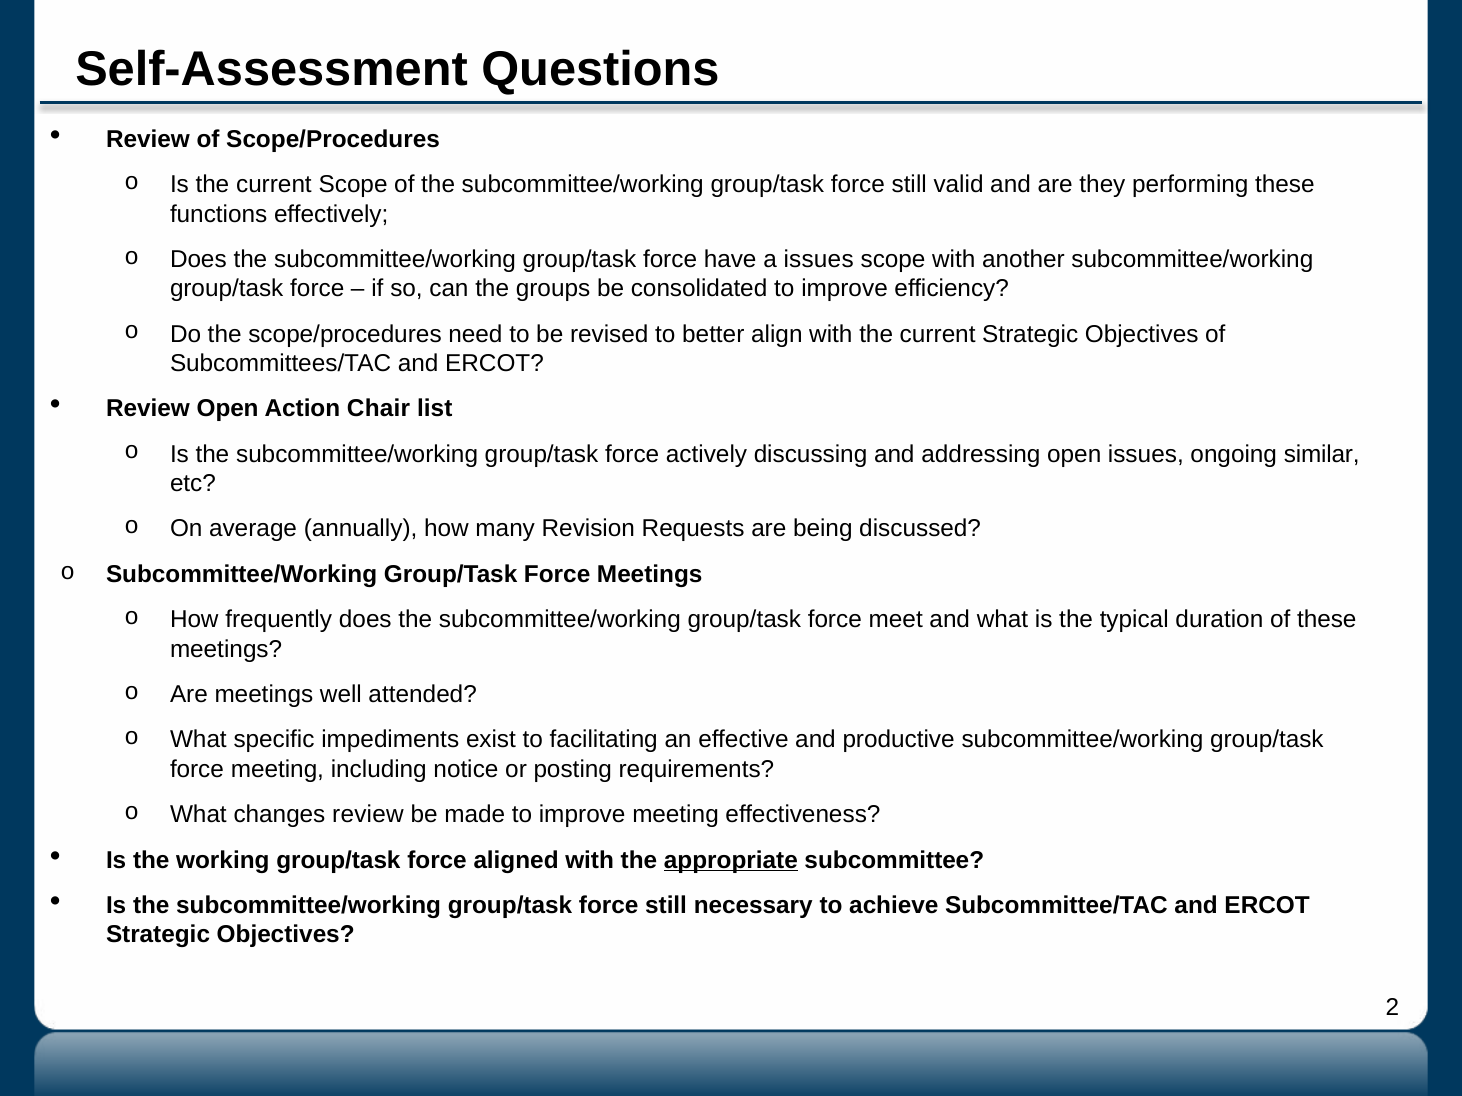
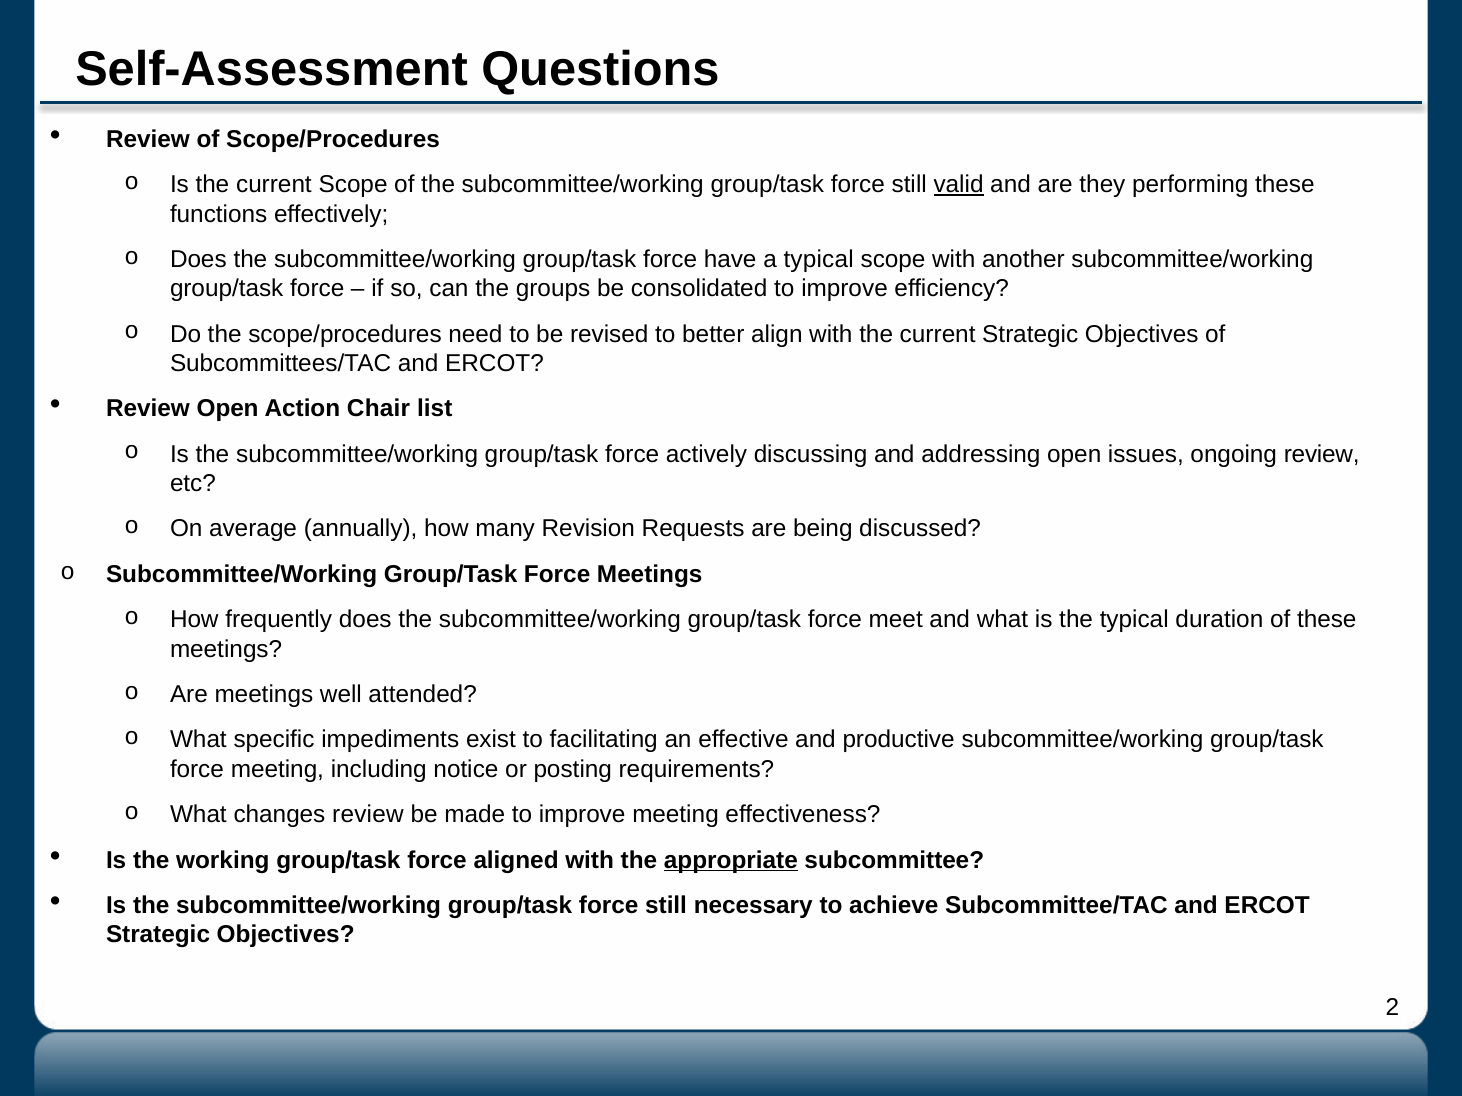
valid underline: none -> present (959, 185)
a issues: issues -> typical (819, 260)
ongoing similar: similar -> review (1322, 454)
